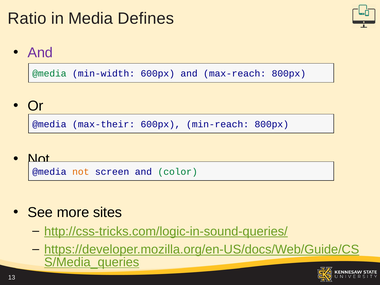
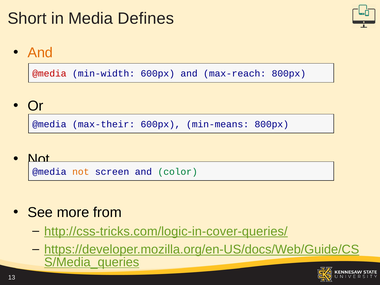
Ratio: Ratio -> Short (27, 19)
And colour: purple -> orange (40, 53)
@media colour: green -> red (49, 74)
min-reach: min-reach -> min-means (218, 124)
sites: sites -> from (108, 212)
http://css-tricks.com/logic-in-sound-queries/: http://css-tricks.com/logic-in-sound-queries/ -> http://css-tricks.com/logic-in-cover-queries/ (166, 231)
